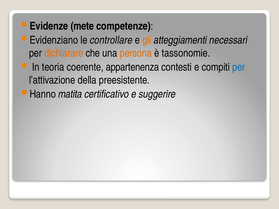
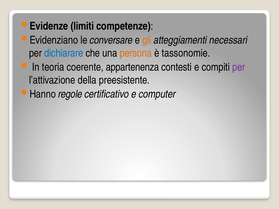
mete: mete -> limiti (82, 26)
controllare: controllare -> conversare (111, 40)
dichiarare colour: orange -> blue (64, 53)
per colour: blue -> purple (239, 67)
matita: matita -> regole (70, 94)
suggerire: suggerire -> computer (157, 94)
